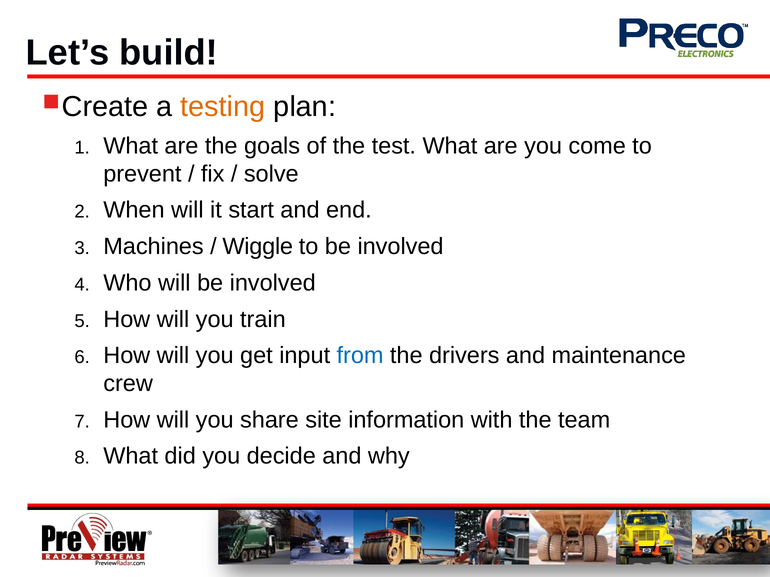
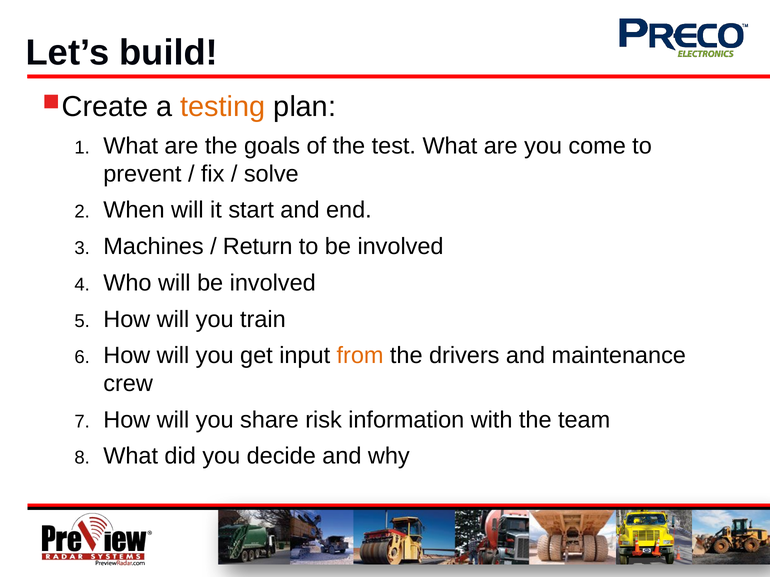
Wiggle: Wiggle -> Return (258, 247)
from colour: blue -> orange (360, 356)
site: site -> risk (324, 420)
